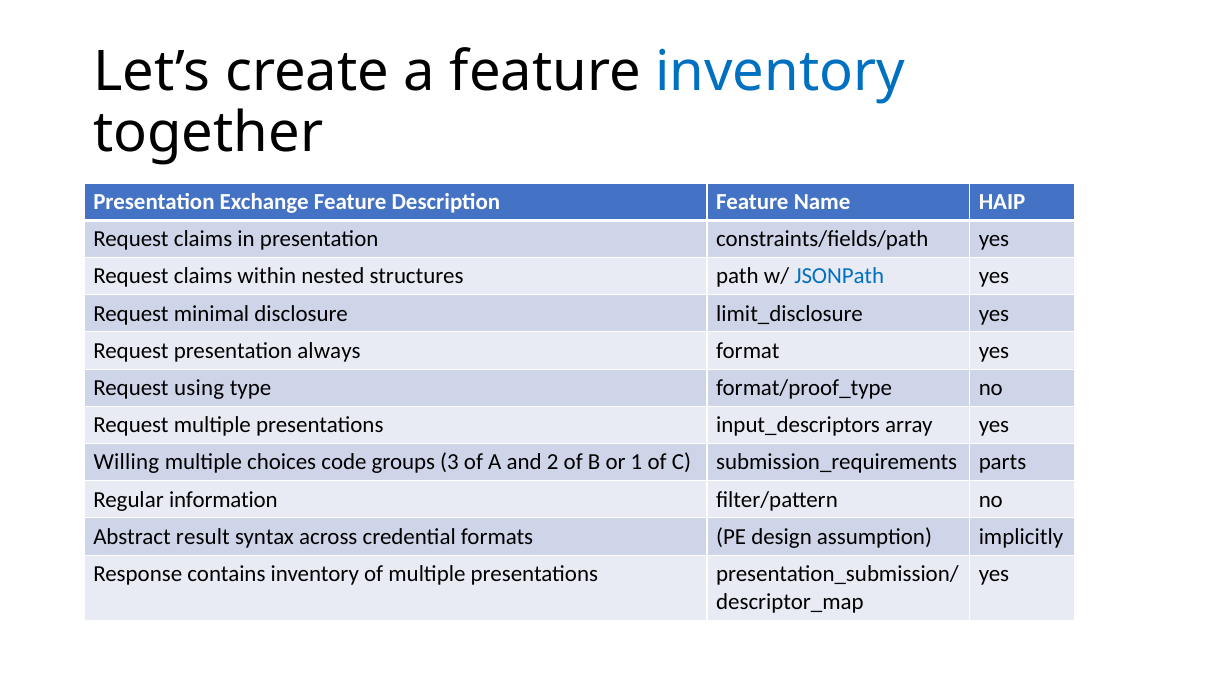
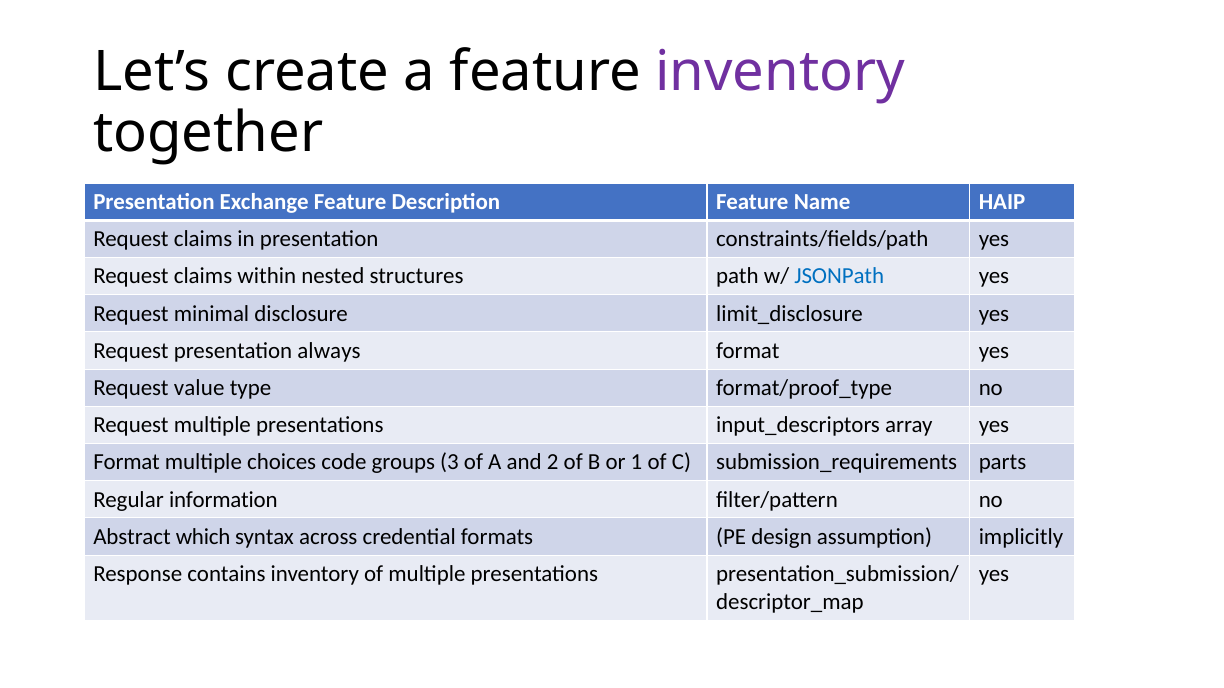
inventory colour: blue -> purple (780, 73)
using: using -> value (199, 388)
Willing: Willing -> Format (127, 463)
result: result -> which (203, 537)
